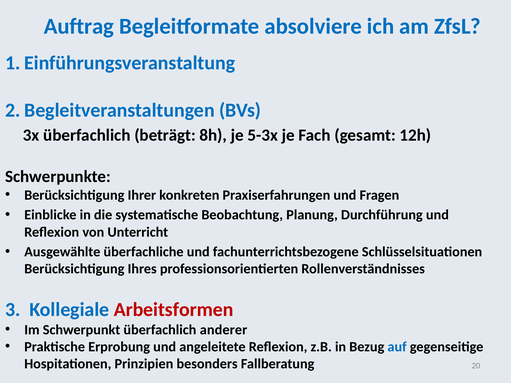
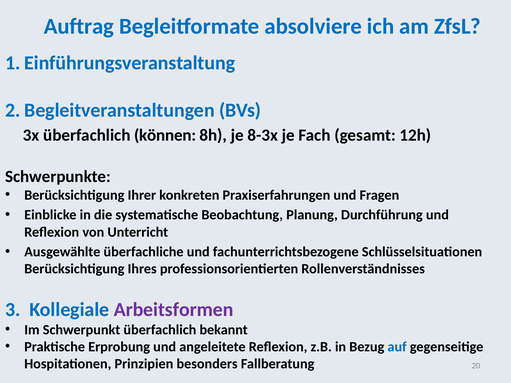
beträgt: beträgt -> können (165, 135)
5-3x: 5-3x -> 8-3x (263, 135)
Arbeitsformen colour: red -> purple (174, 310)
anderer: anderer -> bekannt (224, 330)
